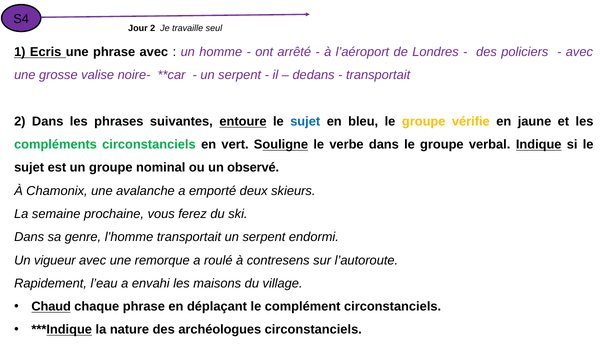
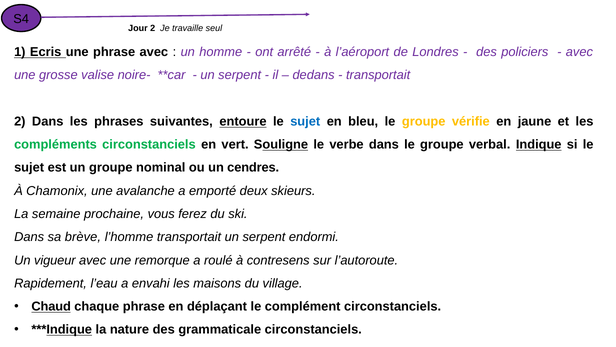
observé: observé -> cendres (253, 167)
genre: genre -> brève (83, 237)
archéologues: archéologues -> grammaticale (220, 329)
